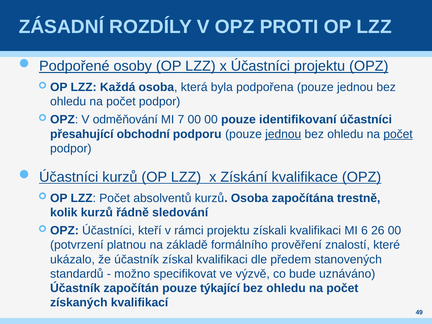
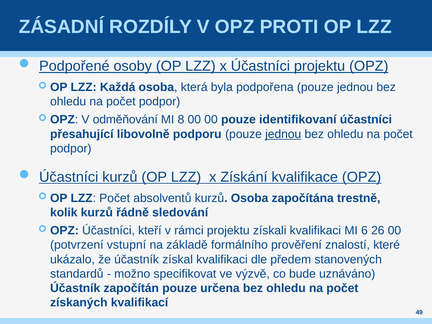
7: 7 -> 8 (181, 120)
obchodní: obchodní -> libovolně (143, 134)
počet underline: present -> none (398, 134)
platnou: platnou -> vstupní (126, 245)
týkající: týkající -> určena (220, 288)
